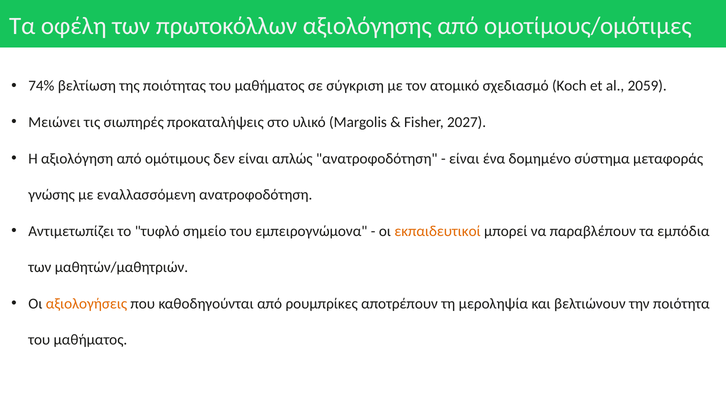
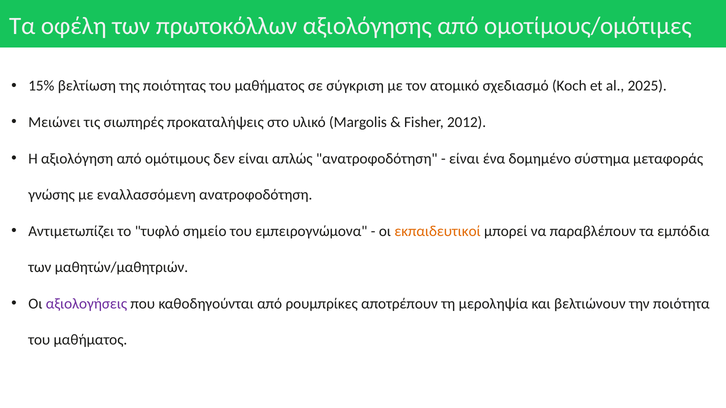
74%: 74% -> 15% (41, 86)
2059: 2059 -> 2025 (647, 86)
2027: 2027 -> 2012 (467, 122)
αξιολογήσεις colour: orange -> purple (86, 304)
